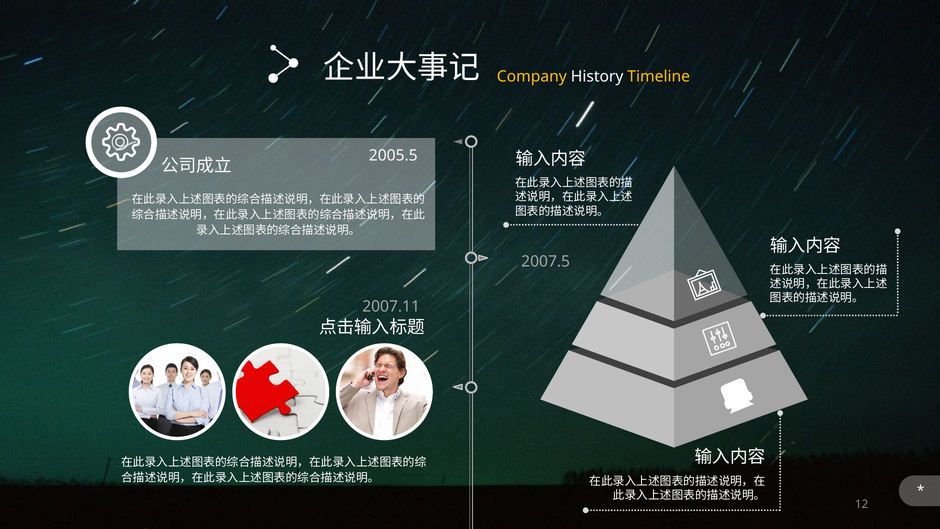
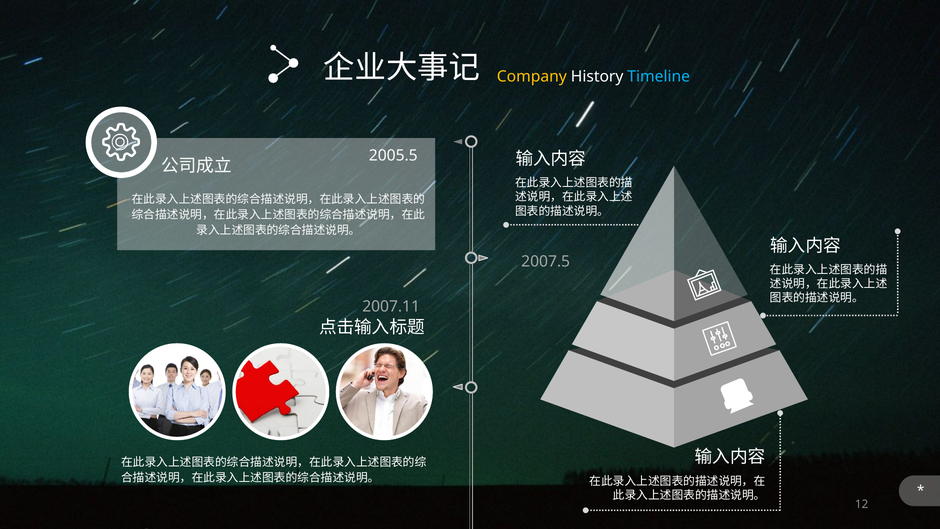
Timeline colour: yellow -> light blue (659, 76)
